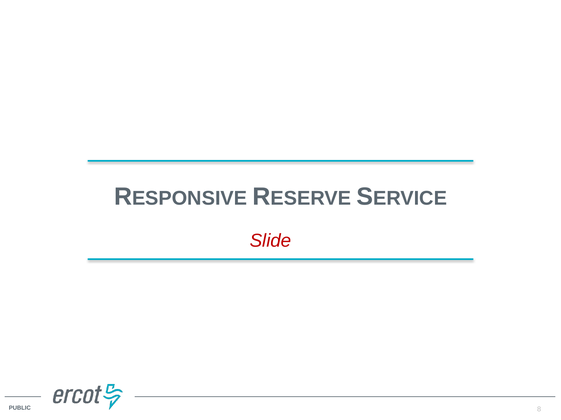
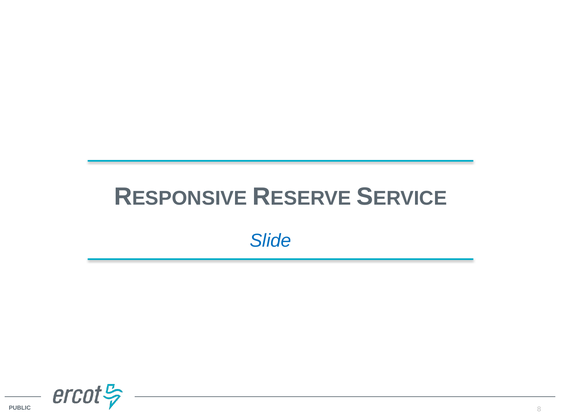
Slide colour: red -> blue (271, 241)
